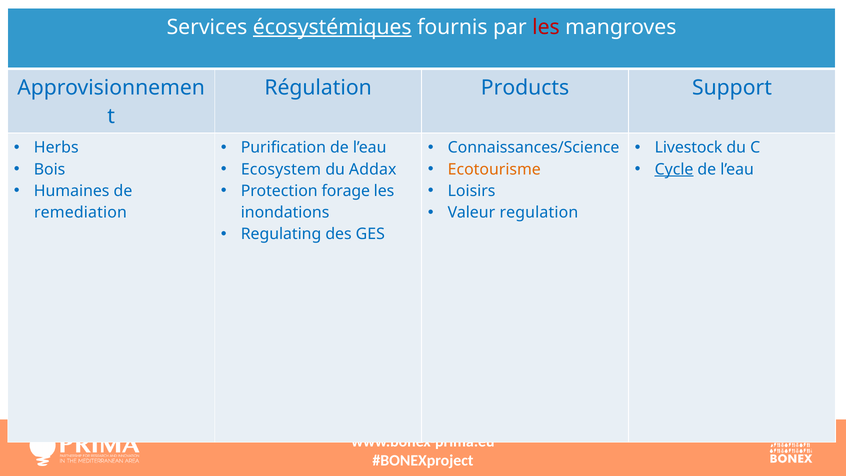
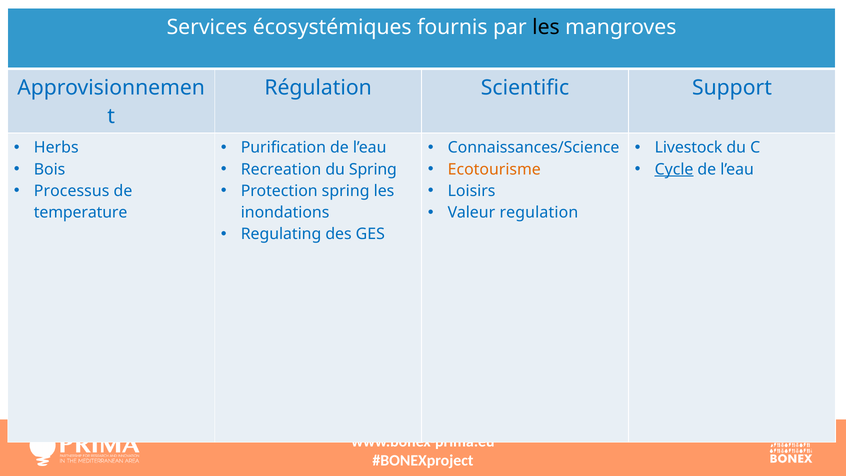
écosystémiques underline: present -> none (332, 27)
les colour: red -> black (546, 27)
Products: Products -> Scientific (525, 88)
Ecosystem: Ecosystem -> Recreation (281, 169)
du Addax: Addax -> Spring (373, 169)
Humaines: Humaines -> Processus (72, 191)
Protection forage: forage -> spring (346, 191)
remediation: remediation -> temperature (81, 212)
